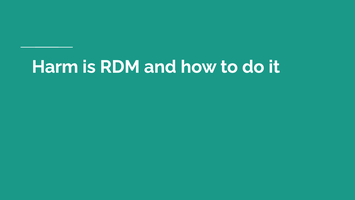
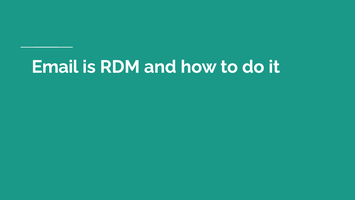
Harm: Harm -> Email (55, 67)
